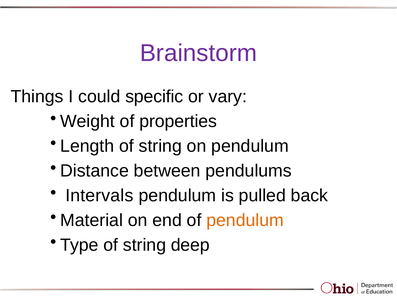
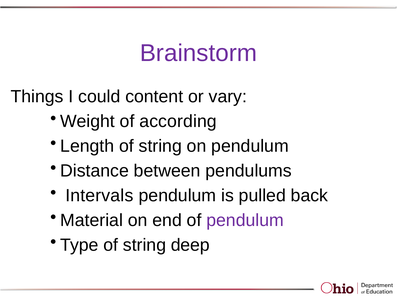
specific: specific -> content (154, 97)
properties: properties -> according (178, 121)
pendulum colour: orange -> purple (245, 220)
